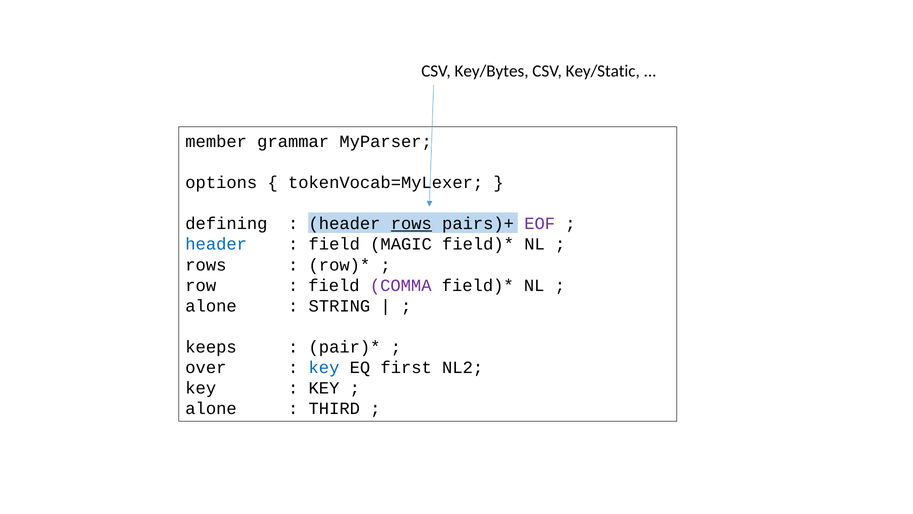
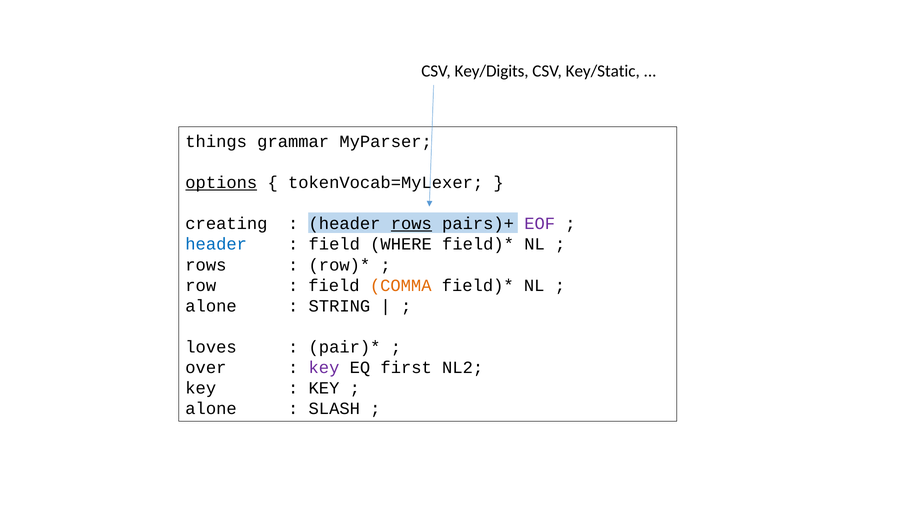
Key/Bytes: Key/Bytes -> Key/Digits (492, 71)
member: member -> things (216, 141)
options underline: none -> present (221, 182)
defining: defining -> creating (226, 224)
MAGIC: MAGIC -> WHERE (401, 244)
COMMA colour: purple -> orange (401, 285)
keeps: keeps -> loves (211, 347)
key colour: blue -> purple (324, 367)
THIRD: THIRD -> SLASH (334, 408)
